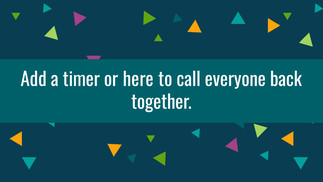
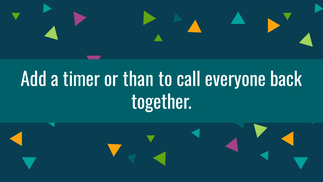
here: here -> than (138, 80)
